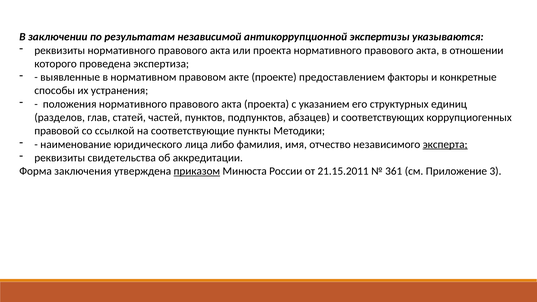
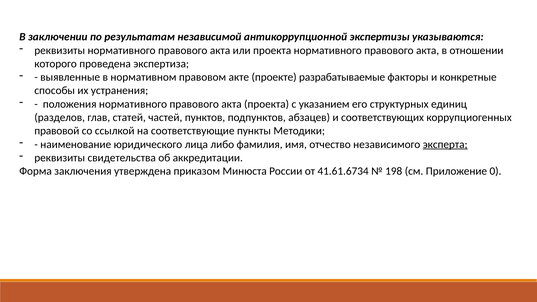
предоставлением: предоставлением -> разрабатываемые (342, 77)
приказом underline: present -> none (197, 171)
21.15.2011: 21.15.2011 -> 41.61.6734 (343, 171)
361: 361 -> 198 (394, 171)
3: 3 -> 0 (496, 171)
